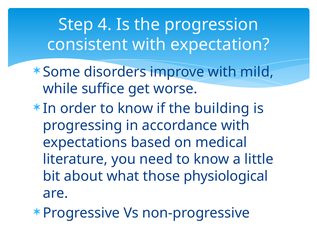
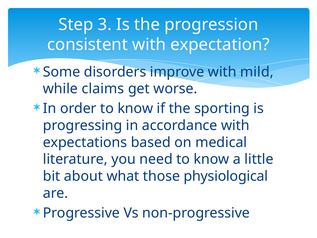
4: 4 -> 3 (105, 25)
suffice: suffice -> claims (103, 89)
building: building -> sporting (222, 108)
